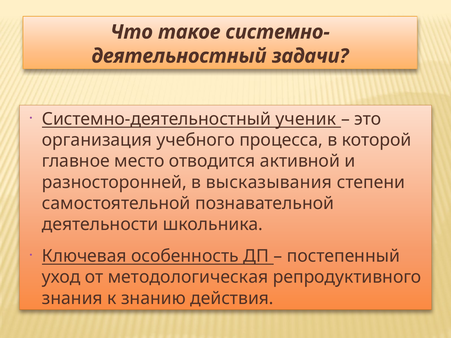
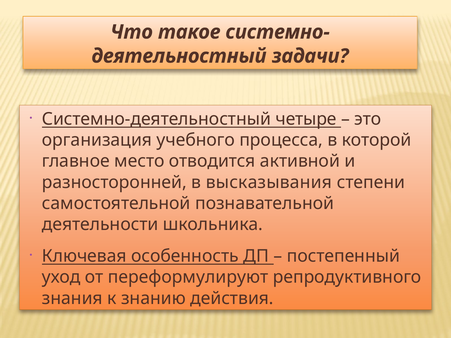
ученик: ученик -> четыре (306, 119)
методологическая: методологическая -> переформулируют (188, 277)
